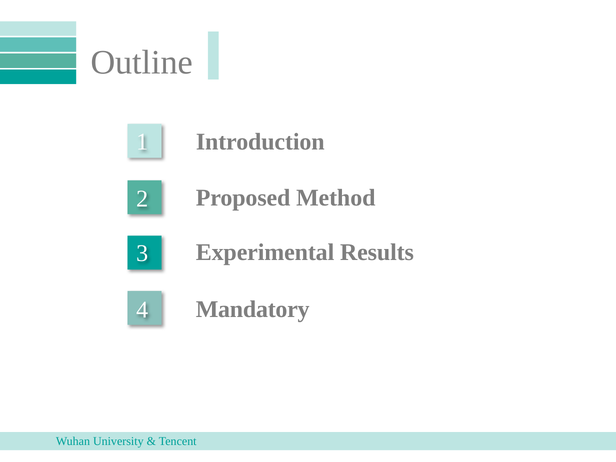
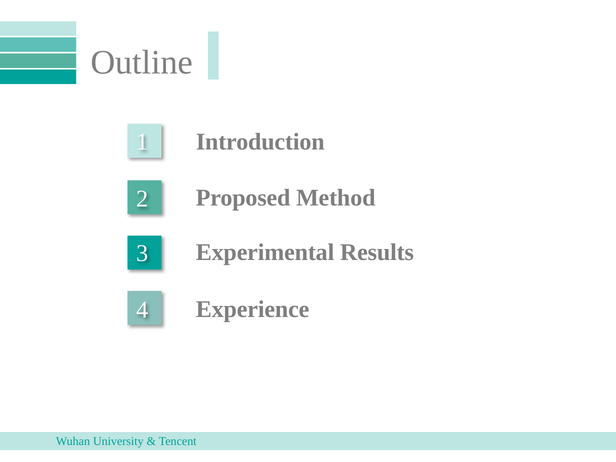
Mandatory: Mandatory -> Experience (253, 309)
